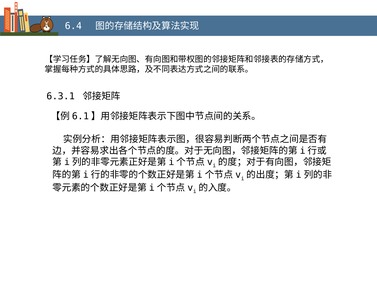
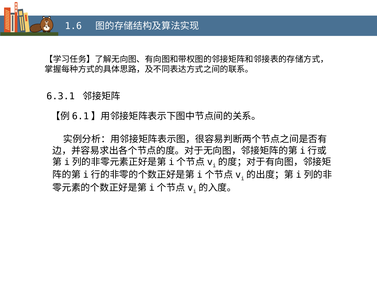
6.4: 6.4 -> 1.6 (73, 26)
